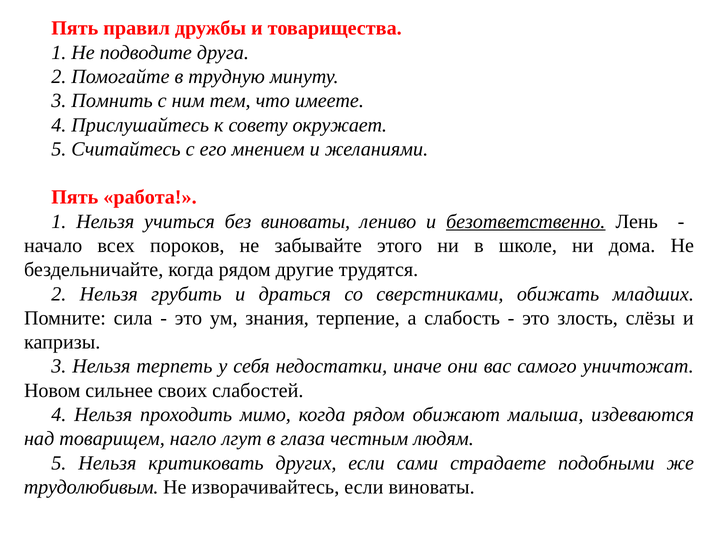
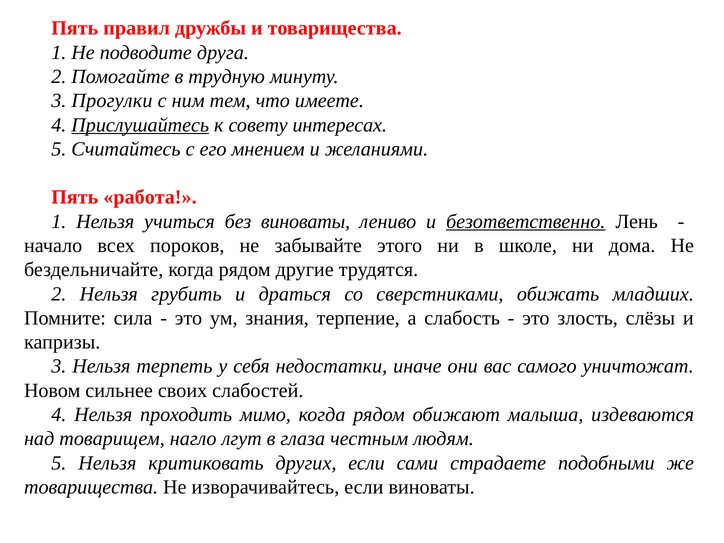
Помнить: Помнить -> Прогулки (112, 101)
Прислушайтесь underline: none -> present (140, 125)
окружает: окружает -> интересах (340, 125)
трудолюбивым: трудолюбивым -> товарищества (91, 487)
